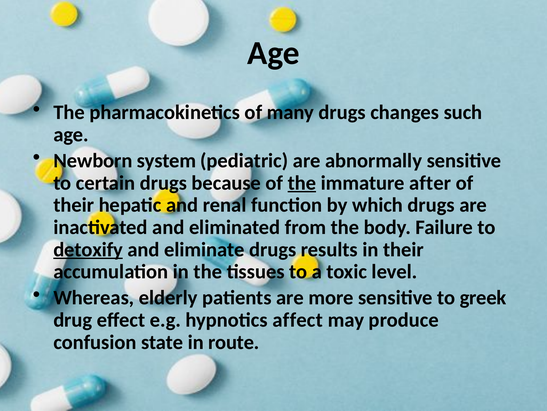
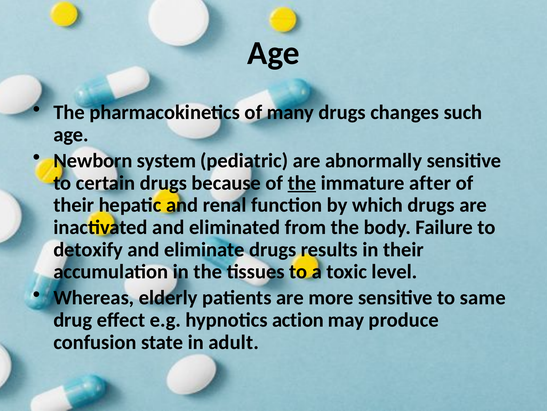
detoxify underline: present -> none (88, 249)
greek: greek -> same (483, 297)
affect: affect -> action (298, 320)
route: route -> adult (234, 342)
